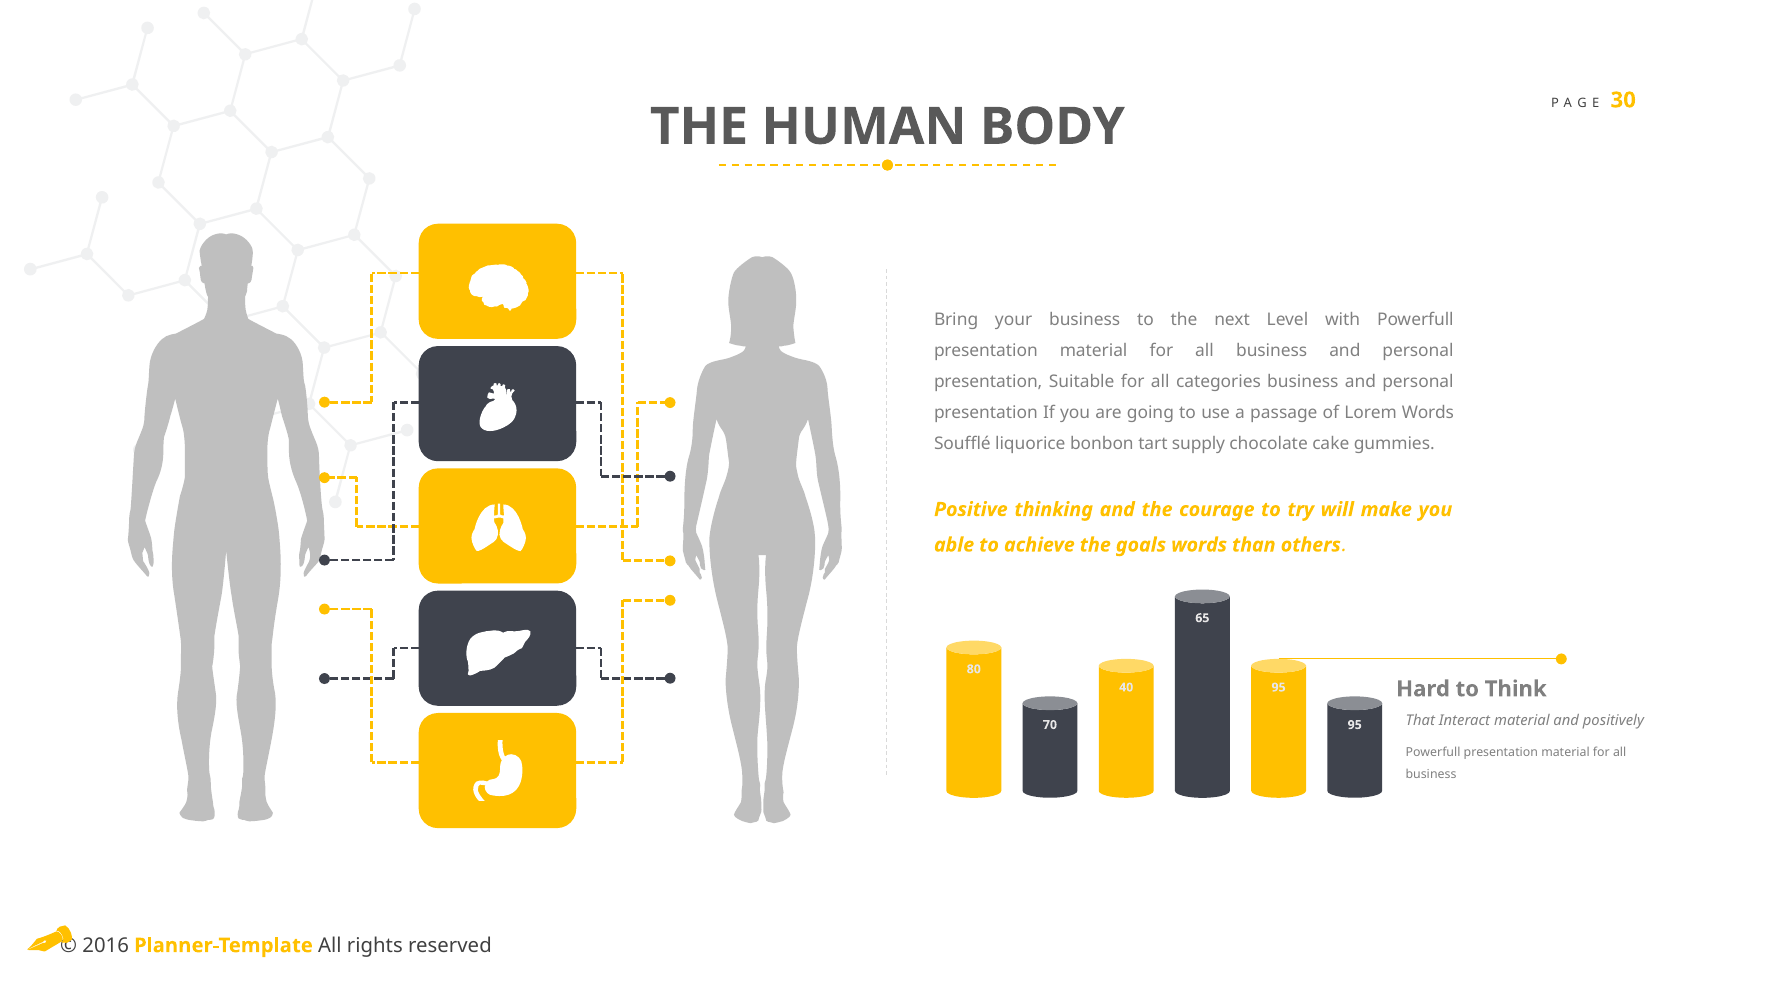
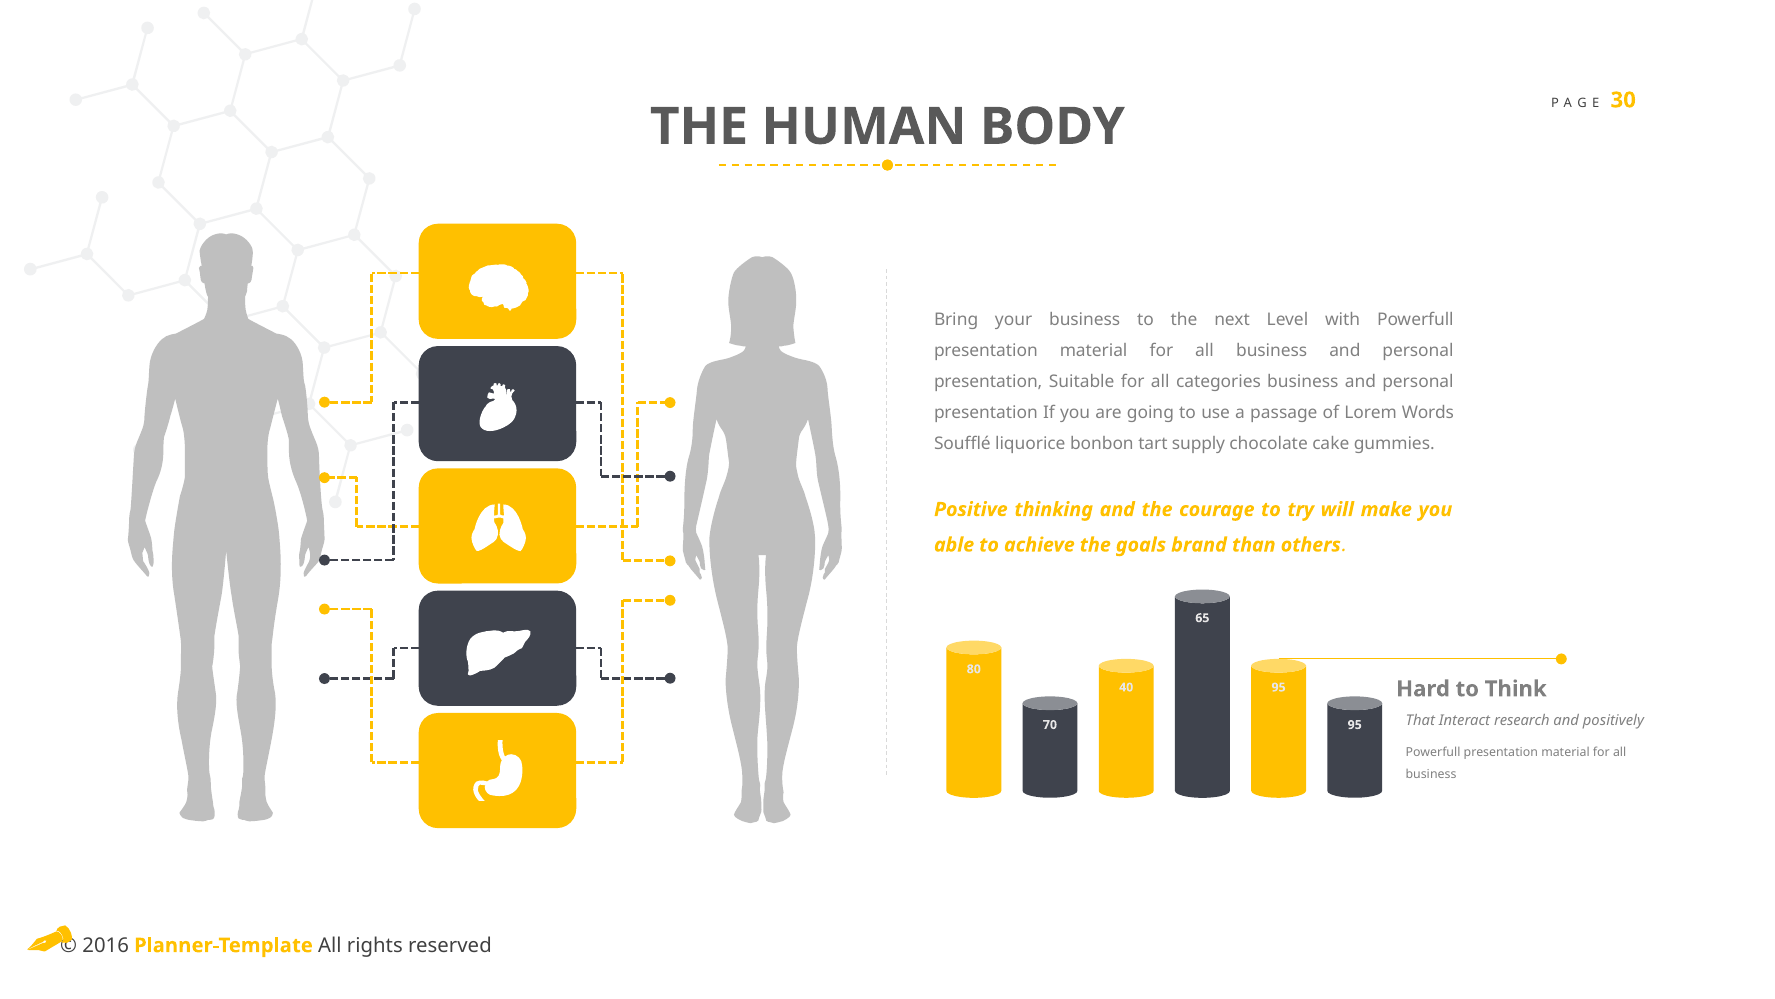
goals words: words -> brand (1199, 545)
Interact material: material -> research (1522, 720)
